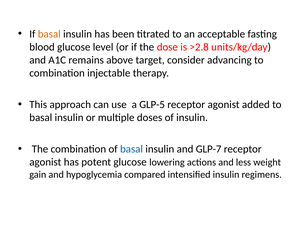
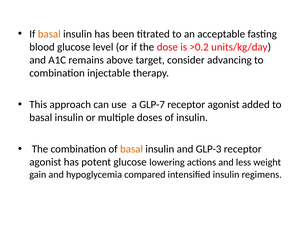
>2.8: >2.8 -> >0.2 (199, 47)
GLP-5: GLP-5 -> GLP-7 (152, 104)
basal colour: blue -> orange (132, 149)
GLP-7: GLP-7 -> GLP-3 (209, 149)
